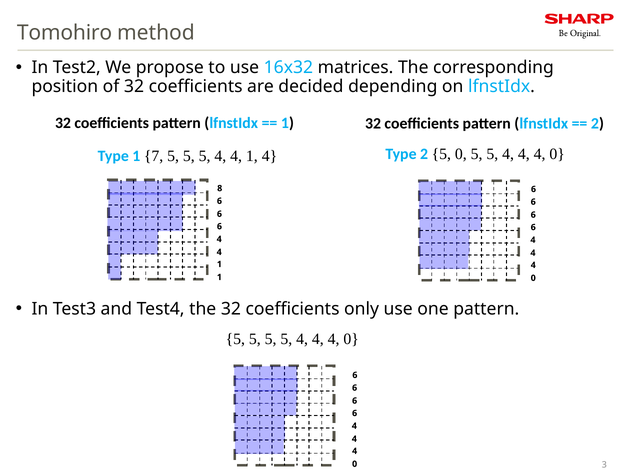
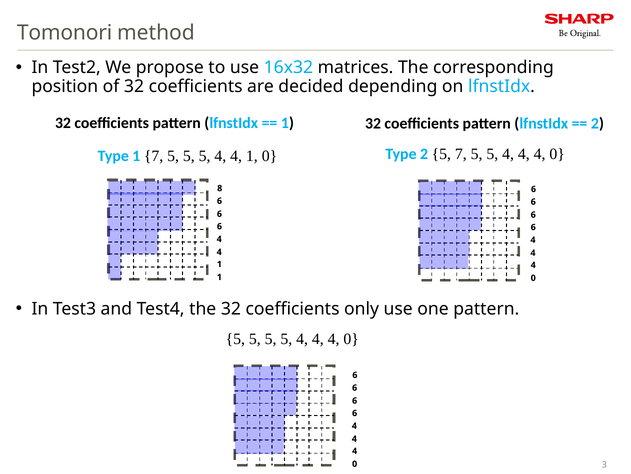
Tomohiro: Tomohiro -> Tomonori (65, 33)
1 4: 4 -> 0 (269, 156)
5 0: 0 -> 7 (461, 154)
